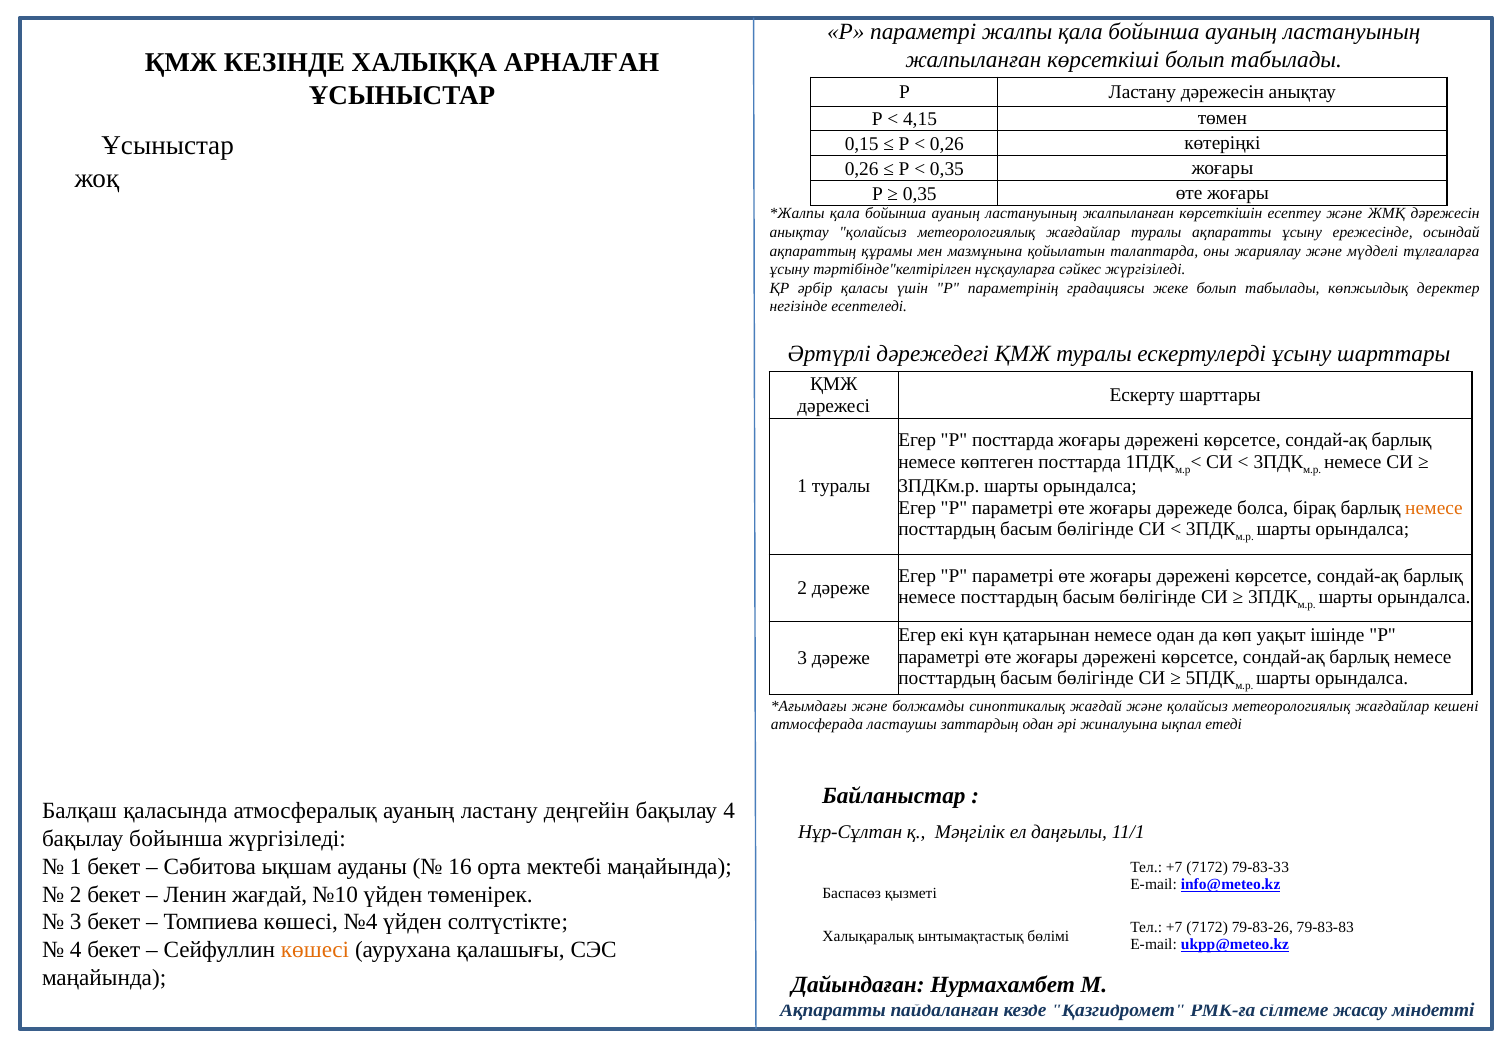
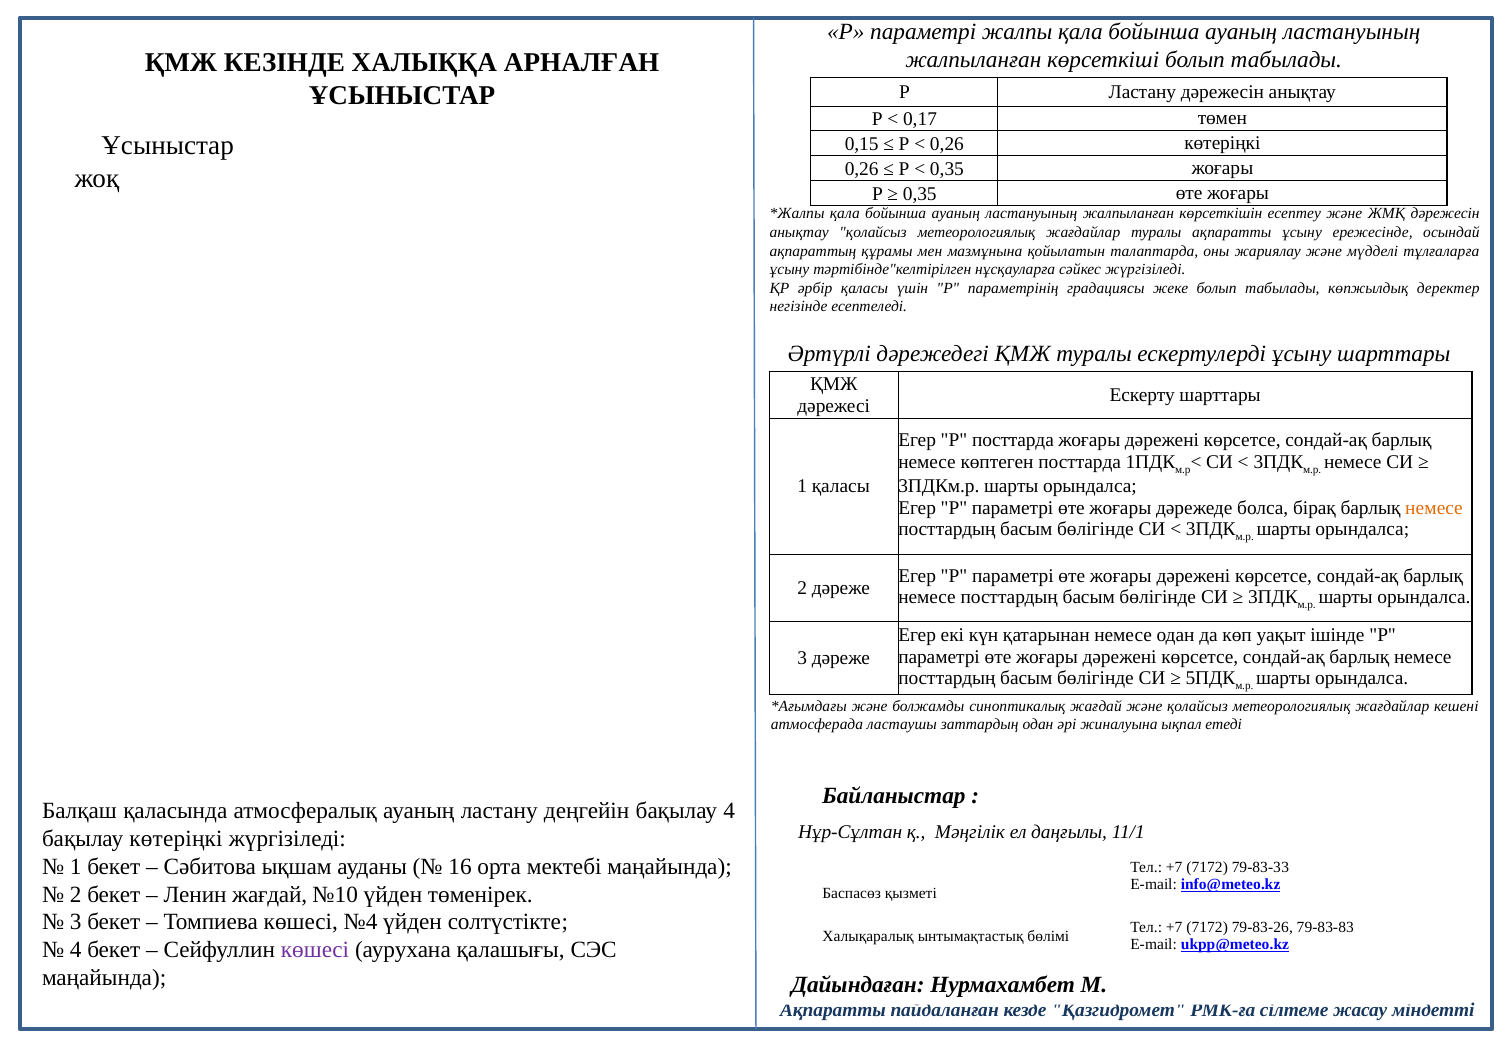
4,15: 4,15 -> 0,17 (920, 119)
1 туралы: туралы -> қаласы (841, 486)
бақылау бойынша: бойынша -> көтеріңкі (176, 838)
көшесі colour: orange -> purple (315, 950)
